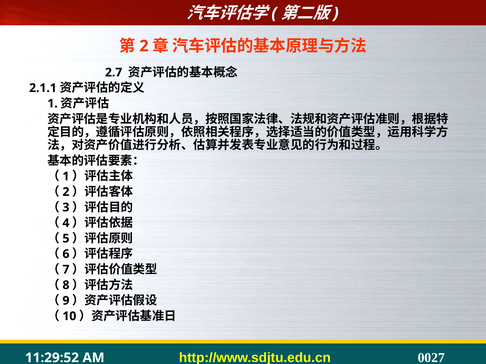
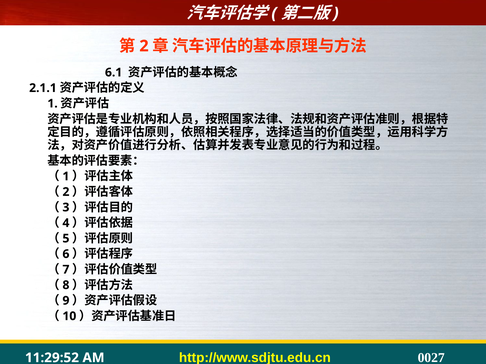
2.7: 2.7 -> 6.1 (114, 73)
